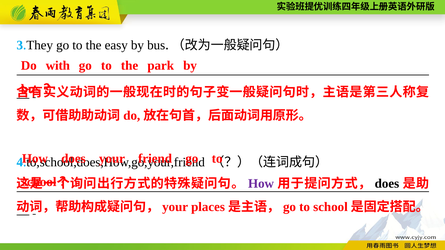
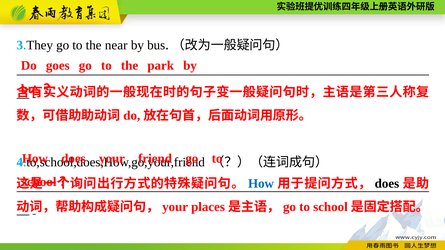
easy: easy -> near (116, 45)
with: with -> goes (58, 66)
How colour: purple -> blue (261, 184)
